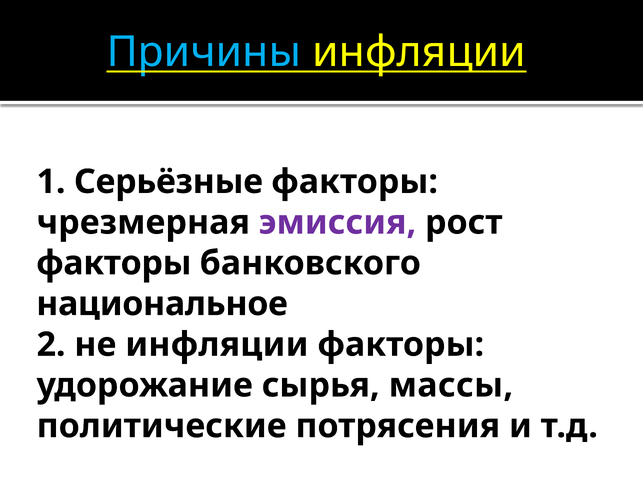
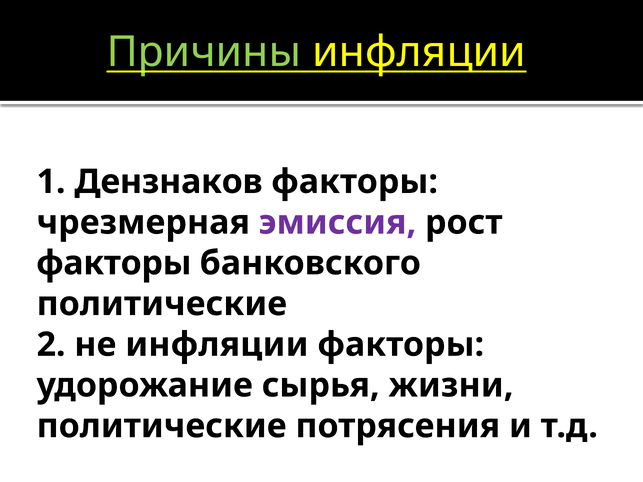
Причины colour: light blue -> light green (204, 52)
Серьёзные: Серьёзные -> Дензнаков (168, 182)
национальное: национальное -> политические (162, 304)
массы: массы -> жизни (451, 386)
